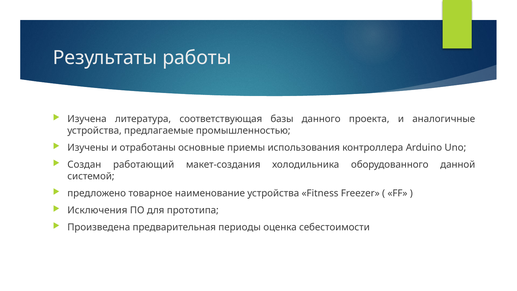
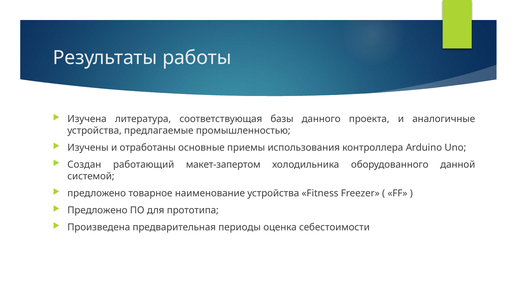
макет-создания: макет-создания -> макет-запертом (223, 165)
Исключения: Исключения -> Предложено (97, 210)
